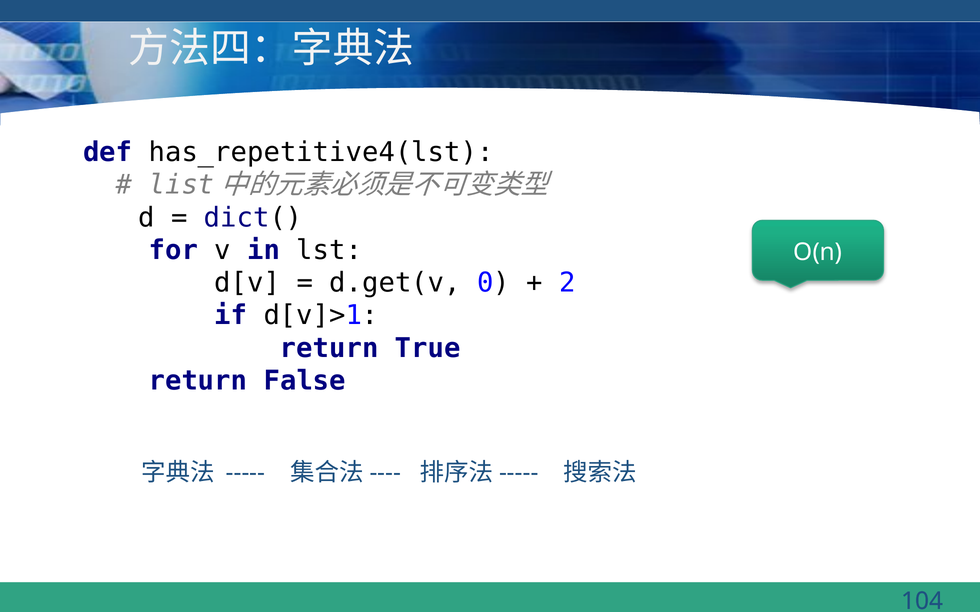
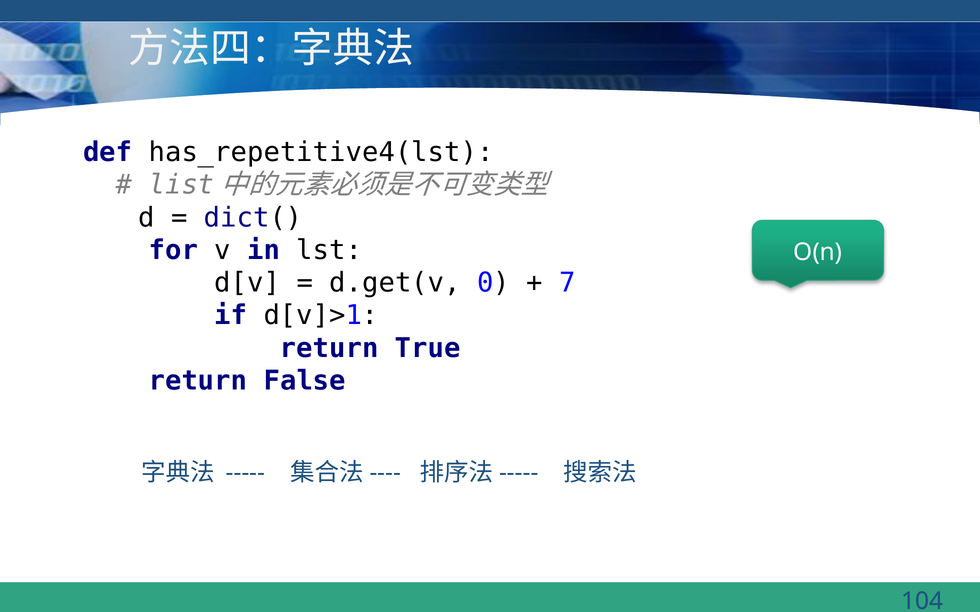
2: 2 -> 7 (567, 283)
